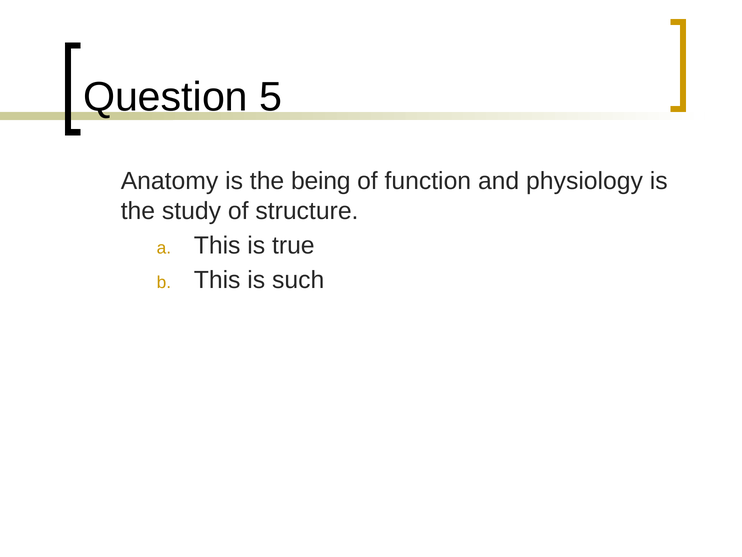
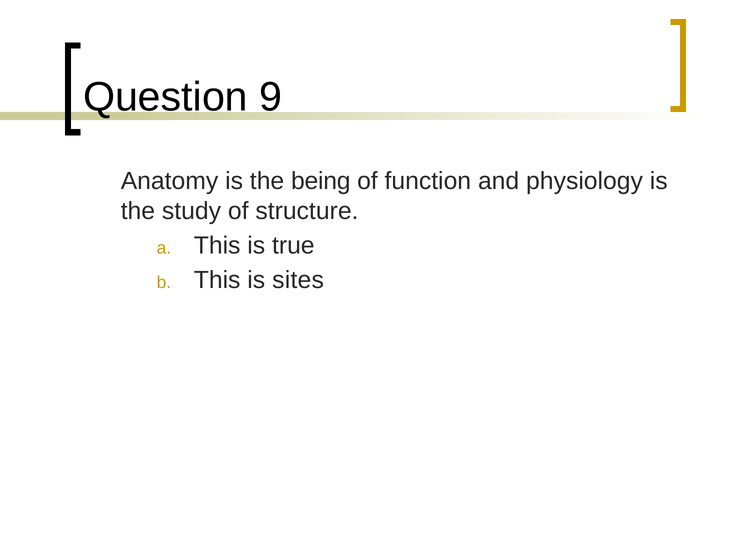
5: 5 -> 9 (271, 97)
such: such -> sites (298, 280)
